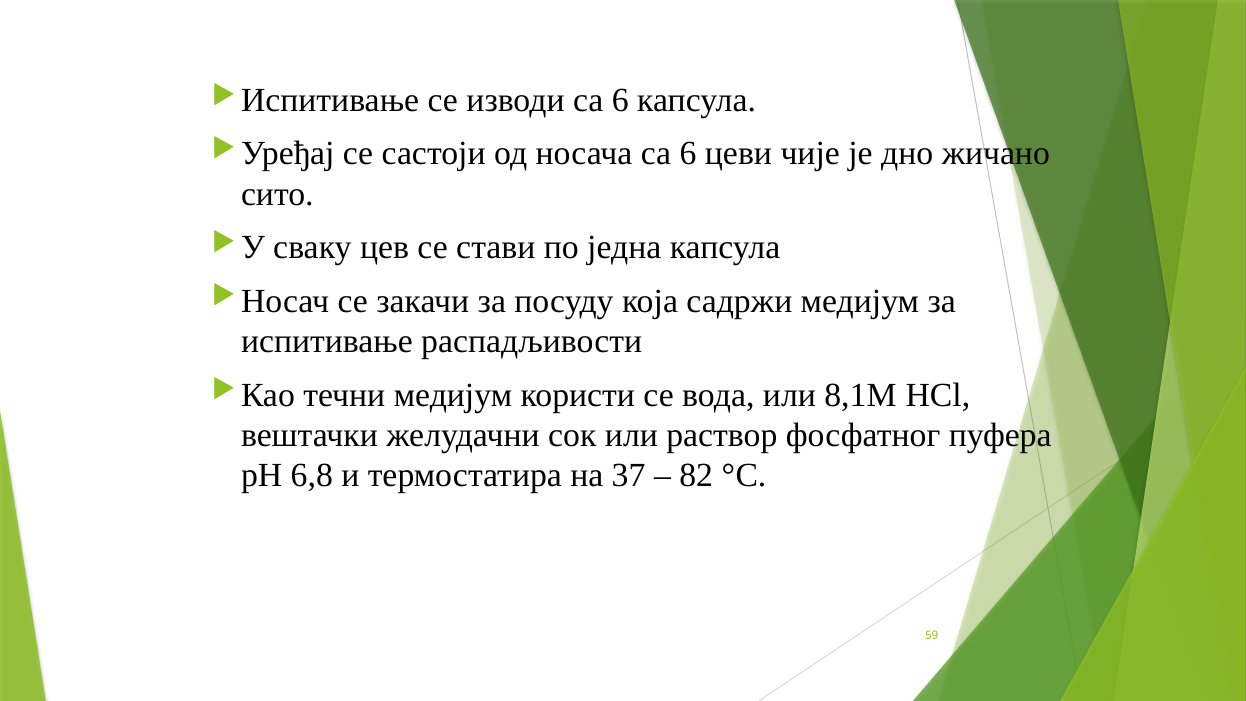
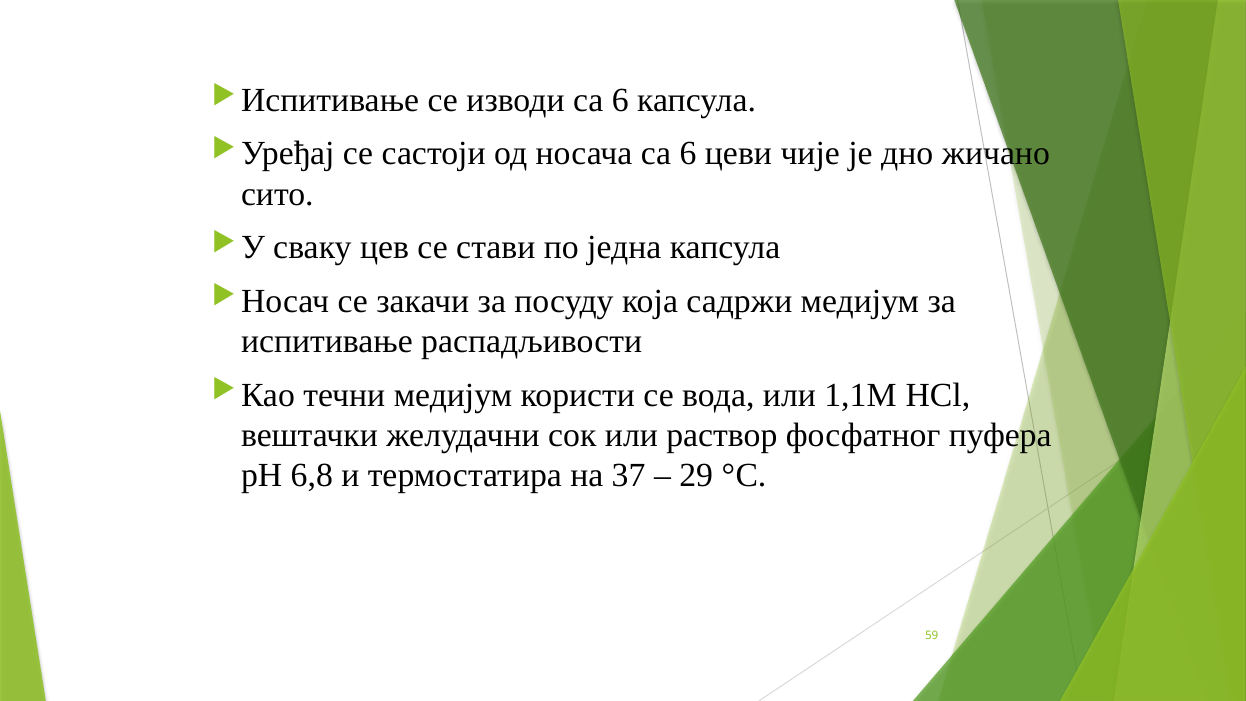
8,1М: 8,1М -> 1,1М (860, 395)
82: 82 -> 29 (696, 476)
